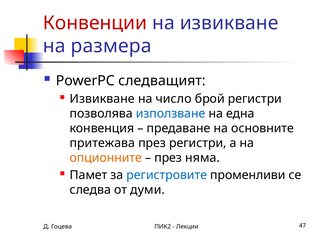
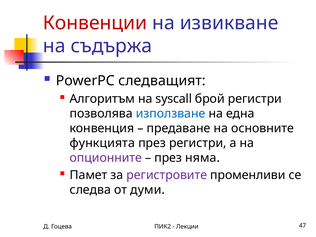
размера: размера -> съдържа (111, 46)
Извикване: Извикване -> Алгоритъм (102, 99)
число: число -> syscall (174, 99)
притежава: притежава -> функцията (102, 143)
опционните colour: orange -> purple (106, 158)
регистровите colour: blue -> purple (167, 175)
